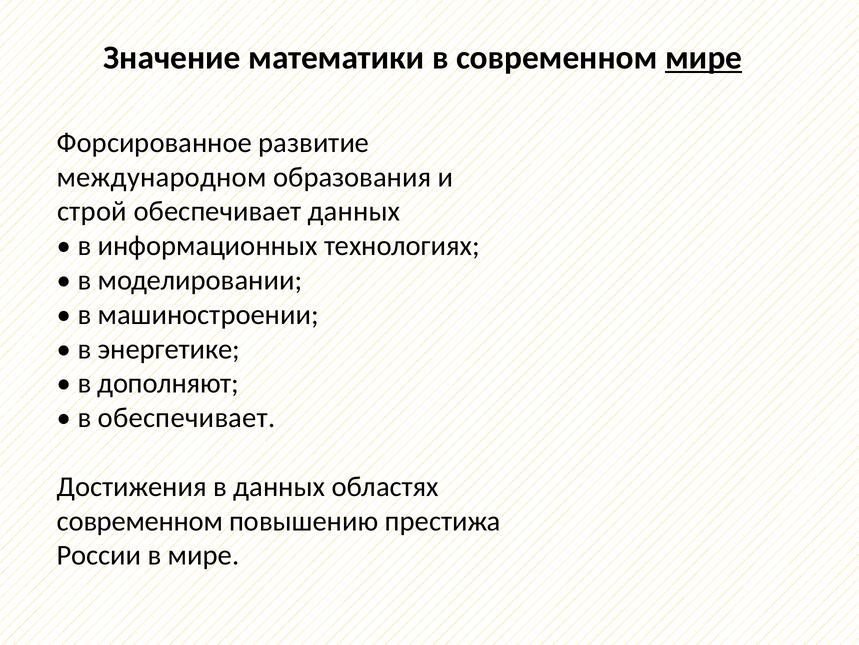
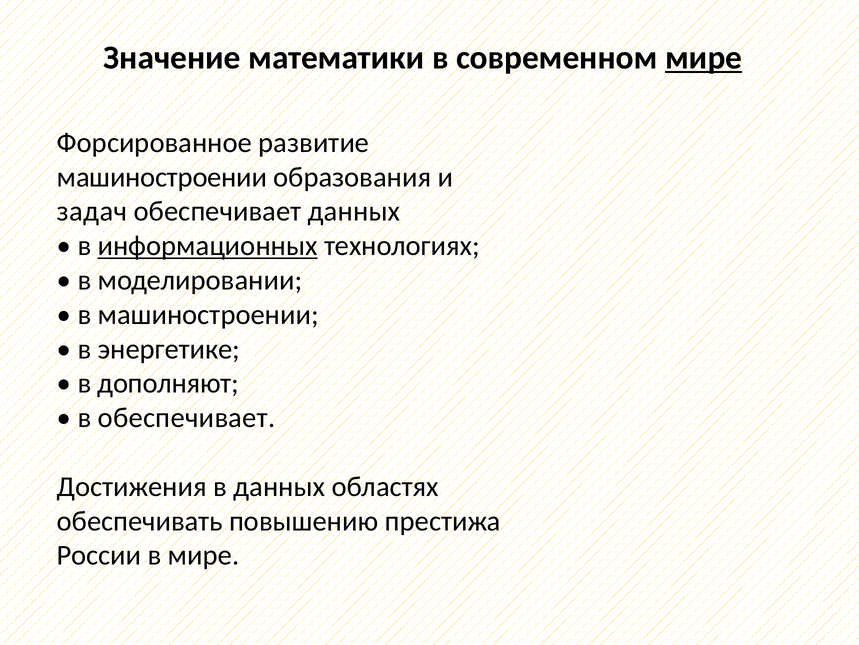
международном: международном -> машиностроении (162, 177)
строй: строй -> задач (92, 211)
информационных underline: none -> present (208, 246)
современном: современном -> обеспечивать (140, 521)
